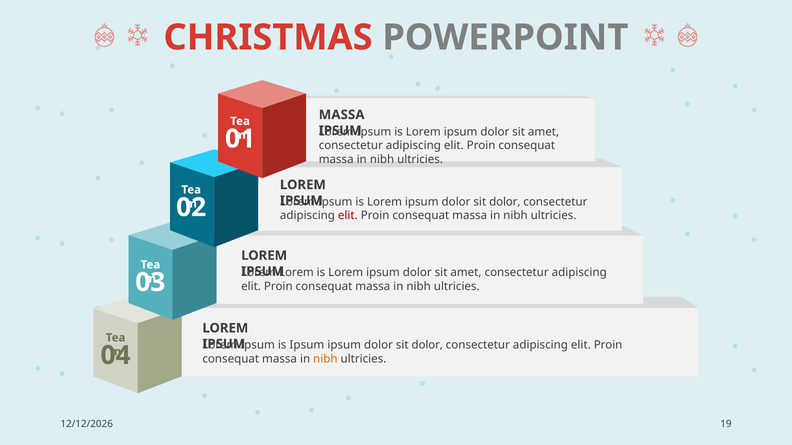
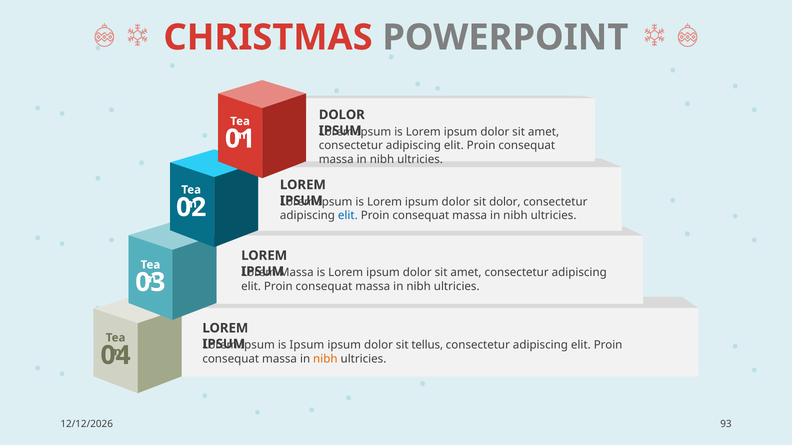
MASSA: MASSA -> DOLOR (342, 115)
elit colour: red -> blue (348, 216)
Lorem: Lorem -> Massa (296, 273)
dolor: dolor -> tellus (427, 345)
19: 19 -> 93 (726, 425)
